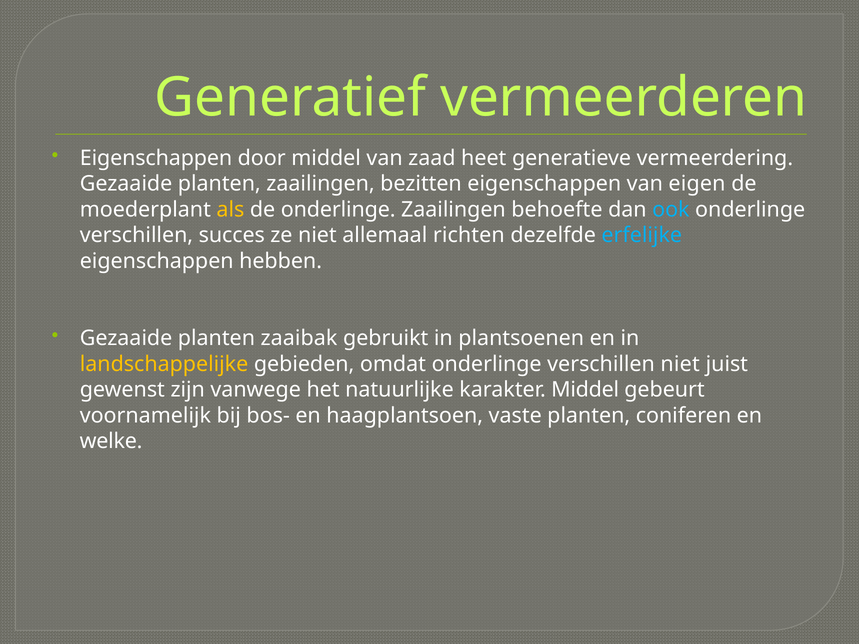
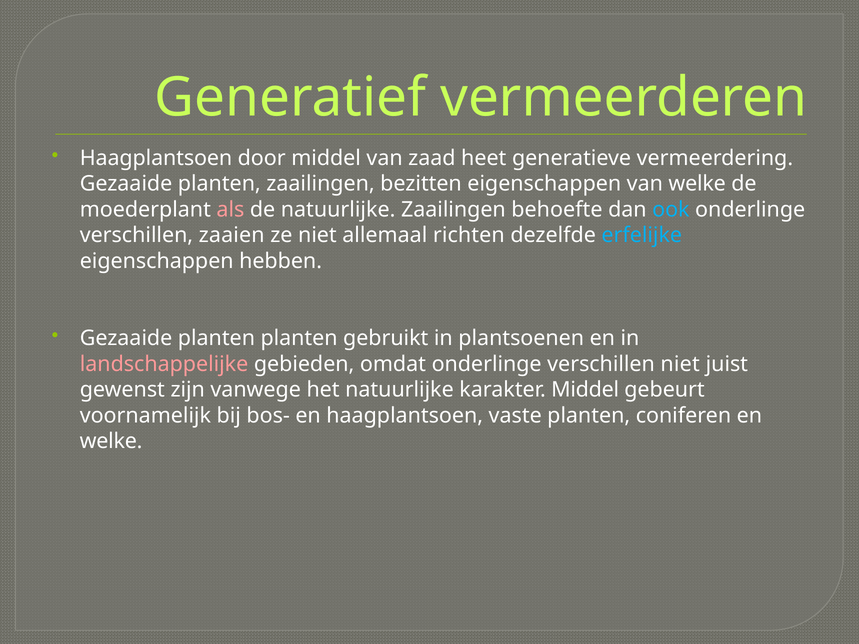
Eigenschappen: Eigenschappen -> Haagplantsoen (156, 158)
van eigen: eigen -> welke (697, 184)
als colour: yellow -> pink (230, 210)
de onderlinge: onderlinge -> natuurlijke (338, 210)
succes: succes -> zaaien (232, 235)
planten zaaibak: zaaibak -> planten (299, 338)
landschappelijke colour: yellow -> pink (164, 364)
